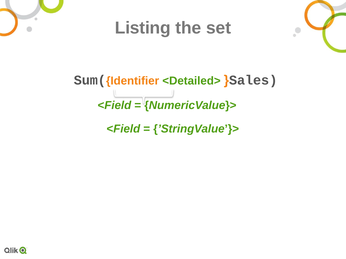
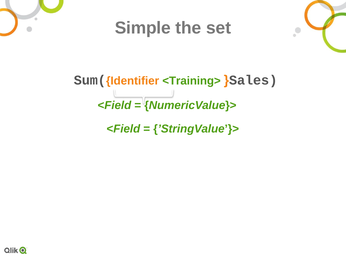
Listing: Listing -> Simple (143, 28)
<Detailed>: <Detailed> -> <Training> (192, 81)
